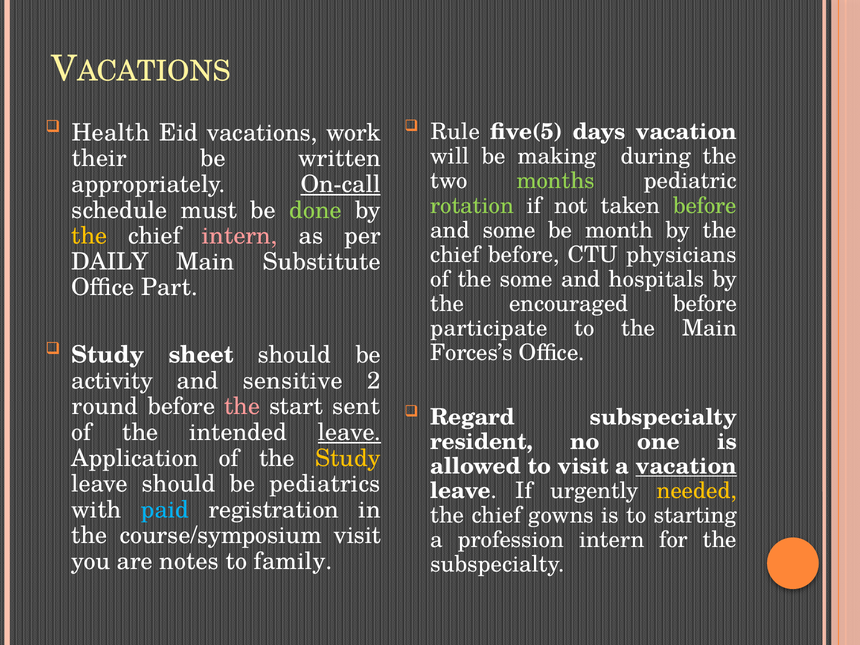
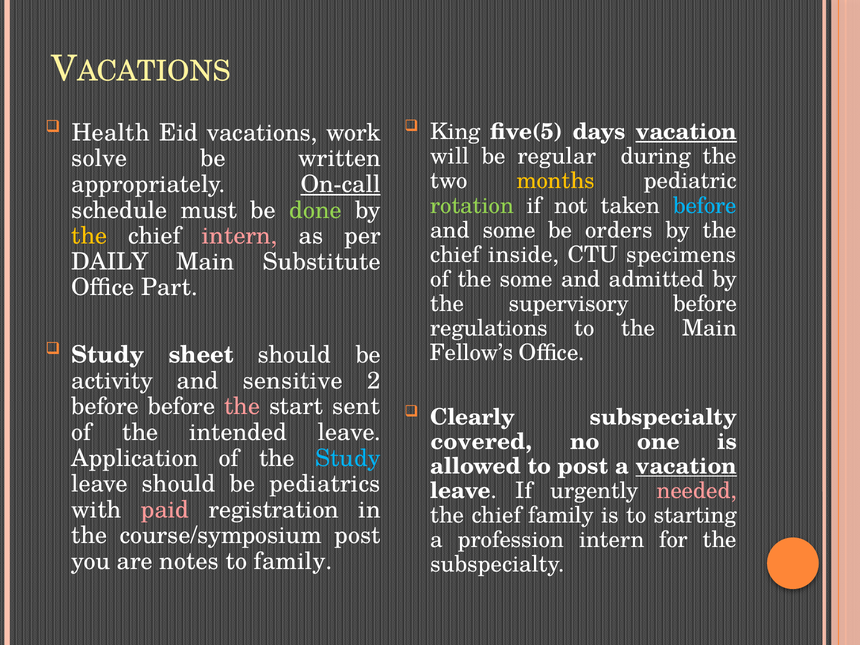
Rule: Rule -> King (456, 132)
vacation underline: none -> present (686, 132)
making: making -> regular (557, 156)
their: their -> solve (99, 159)
months colour: light green -> yellow (556, 181)
before colour: light green -> light blue (705, 206)
month: month -> orders (619, 230)
chief before: before -> inside (524, 255)
physicians: physicians -> specimens (681, 255)
hospitals: hospitals -> admitted (657, 279)
encouraged: encouraged -> supervisory (569, 304)
participate: participate -> regulations (489, 328)
Forces’s: Forces’s -> Fellow’s (472, 353)
round: round -> before (105, 407)
Regard: Regard -> Clearly (473, 417)
leave underline: present -> none (350, 432)
resident: resident -> covered (481, 442)
Study colour: yellow -> light blue (348, 458)
to visit: visit -> post (583, 466)
needed colour: yellow -> pink (697, 491)
paid colour: light blue -> pink (165, 510)
chief gowns: gowns -> family (561, 515)
course/symposium visit: visit -> post (357, 536)
